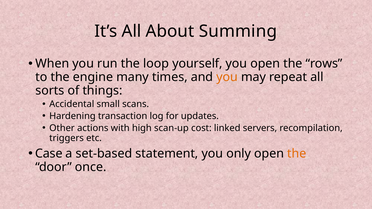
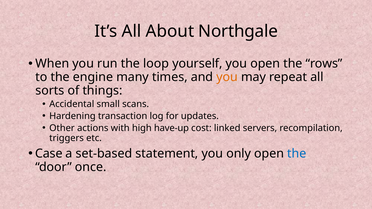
Summing: Summing -> Northgale (238, 31)
scan-up: scan-up -> have-up (171, 128)
the colour: orange -> blue (297, 154)
